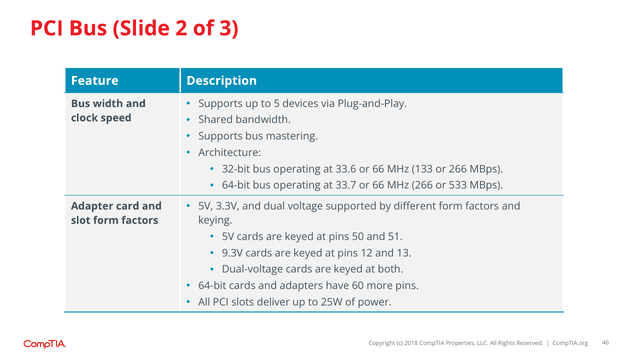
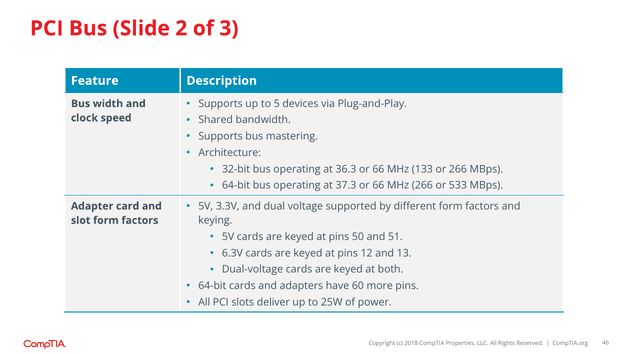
33.6: 33.6 -> 36.3 (346, 169)
33.7: 33.7 -> 37.3 (346, 186)
9.3V: 9.3V -> 6.3V (232, 253)
